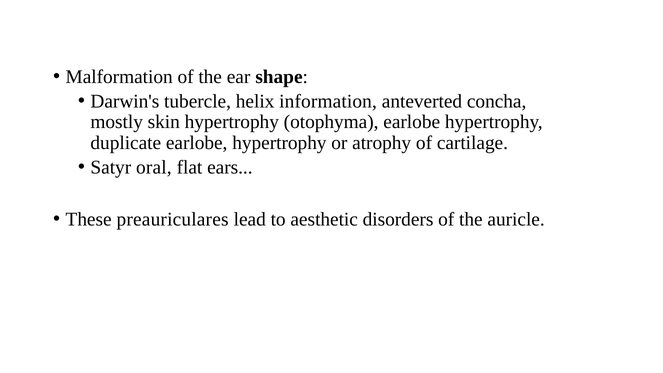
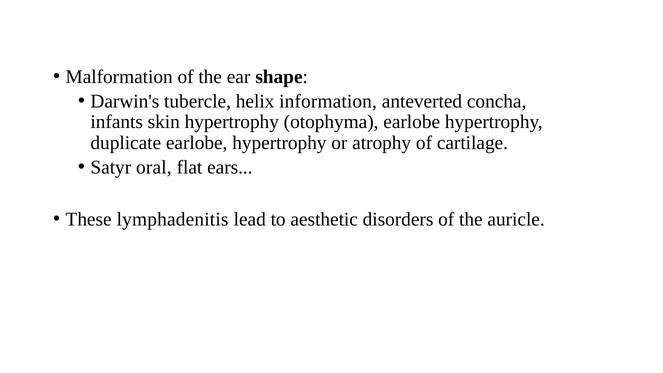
mostly: mostly -> infants (117, 122)
preauriculares: preauriculares -> lymphadenitis (173, 219)
